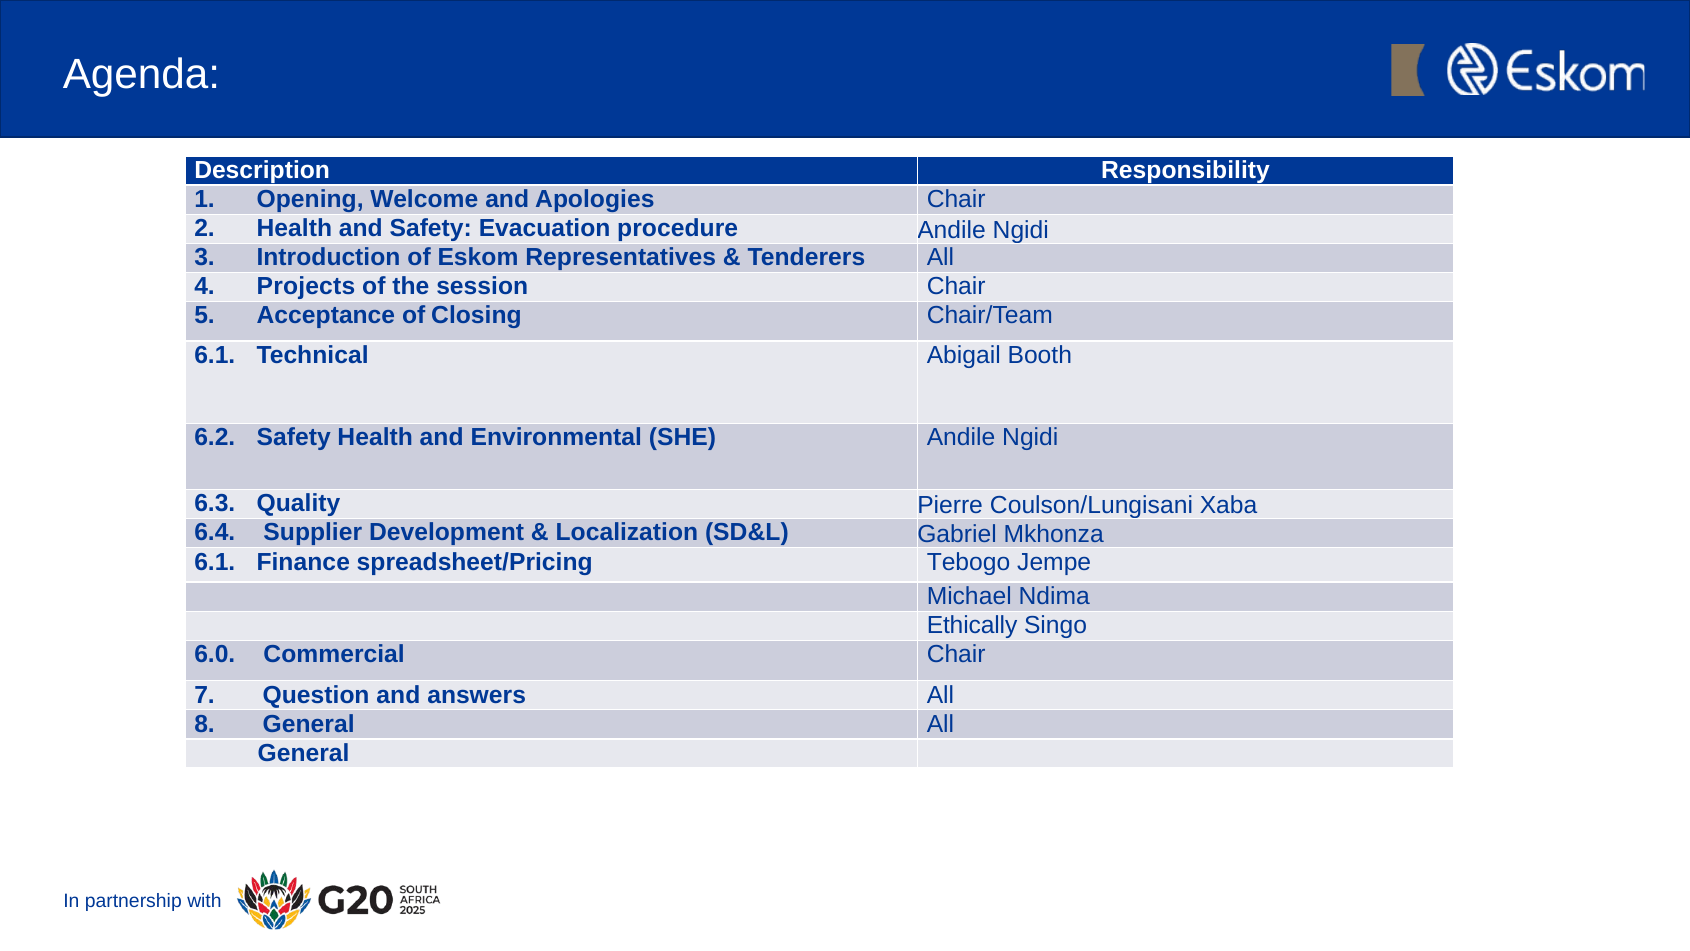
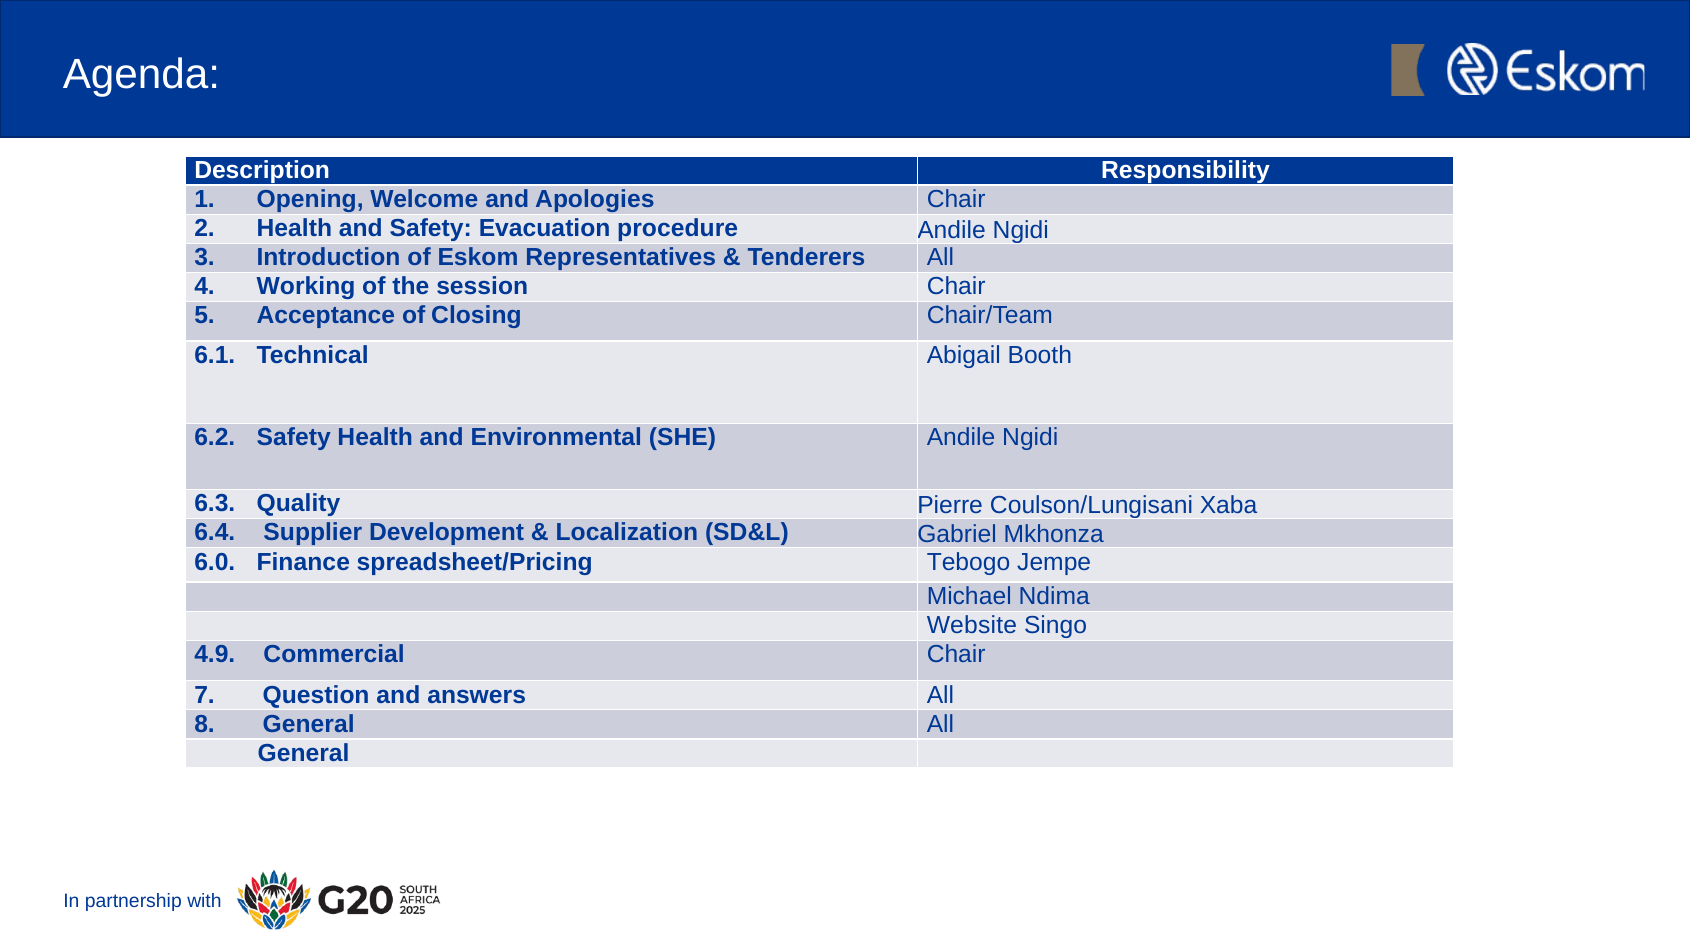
Projects: Projects -> Working (306, 287)
6.1: 6.1 -> 6.0 (215, 562)
Ethically: Ethically -> Website (972, 625)
6.0: 6.0 -> 4.9 (215, 654)
